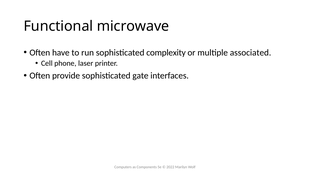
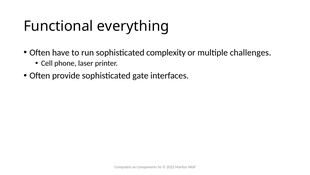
microwave: microwave -> everything (133, 26)
associated: associated -> challenges (251, 52)
